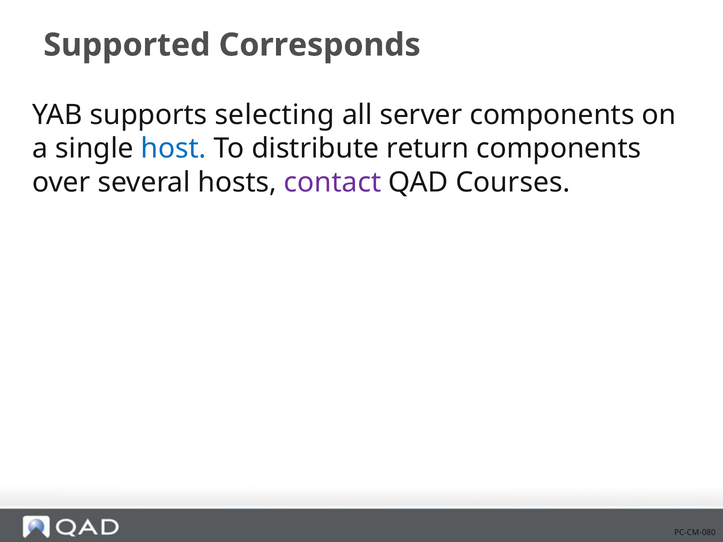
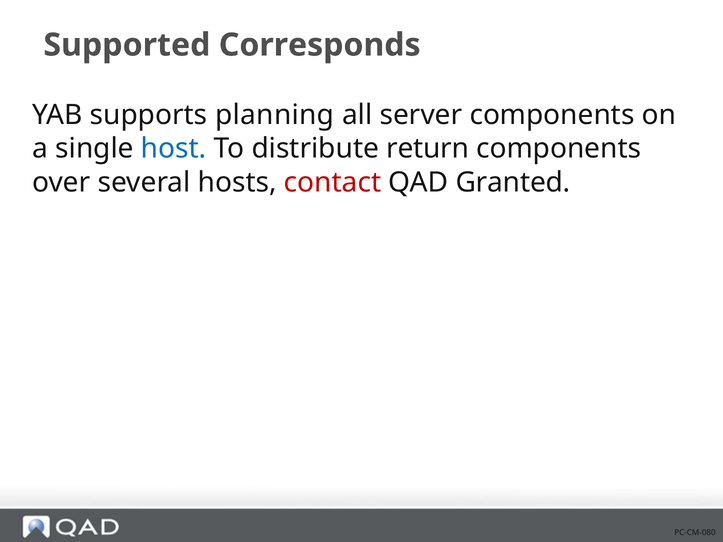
selecting: selecting -> planning (275, 115)
contact colour: purple -> red (333, 182)
Courses: Courses -> Granted (513, 182)
